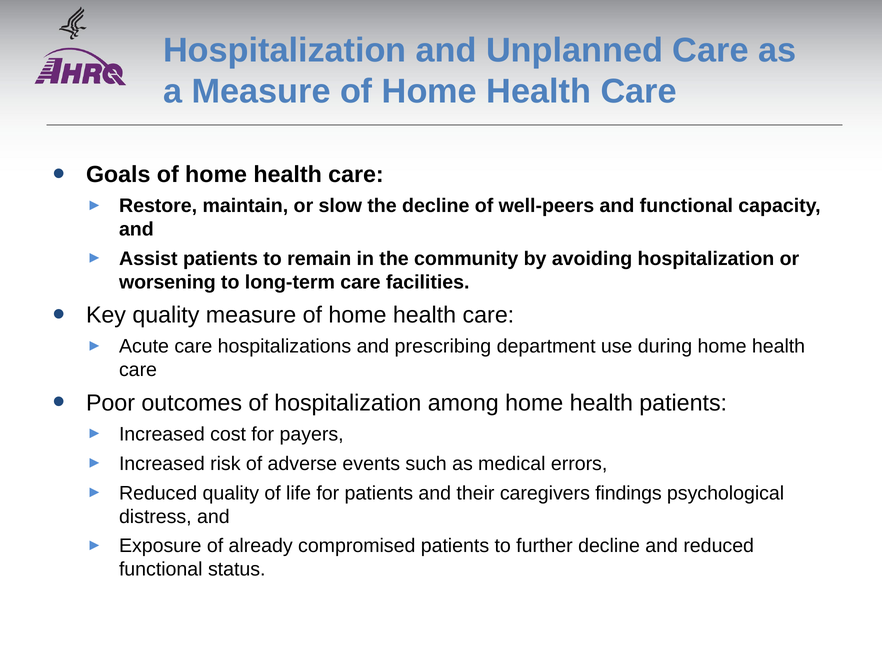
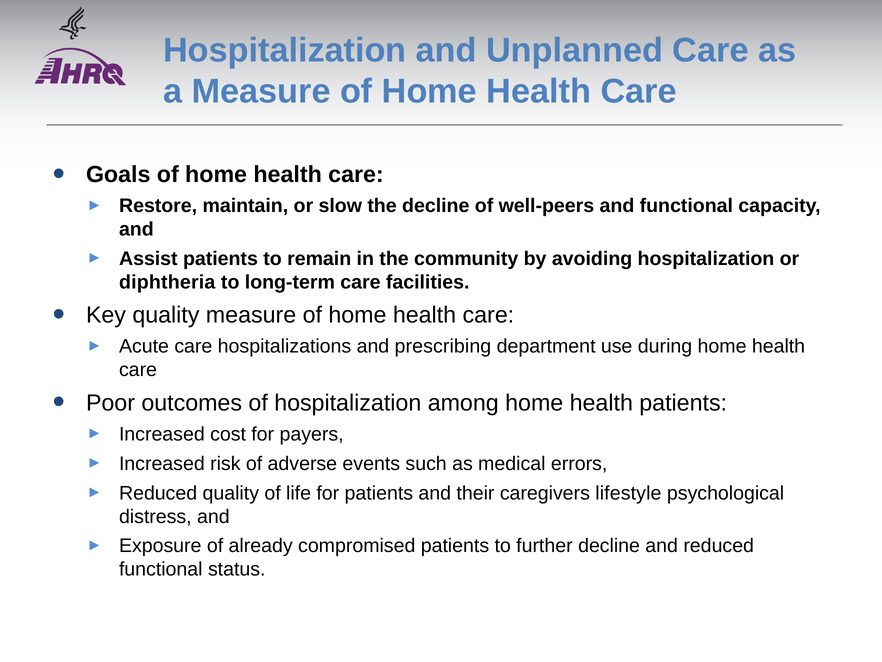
worsening: worsening -> diphtheria (167, 282)
findings: findings -> lifestyle (628, 493)
